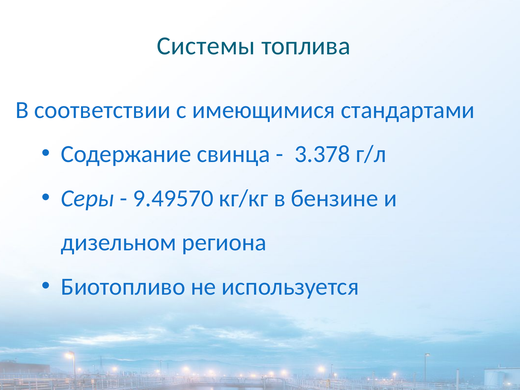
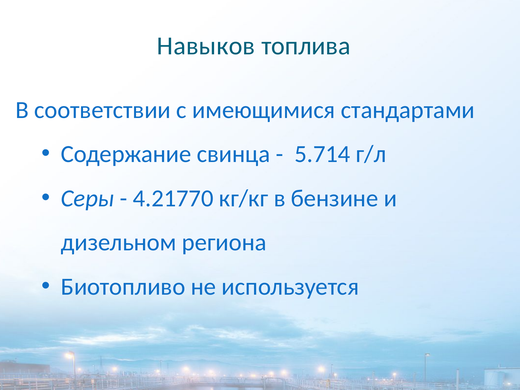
Системы: Системы -> Навыков (206, 46)
3.378: 3.378 -> 5.714 (322, 154)
9.49570: 9.49570 -> 4.21770 (173, 198)
